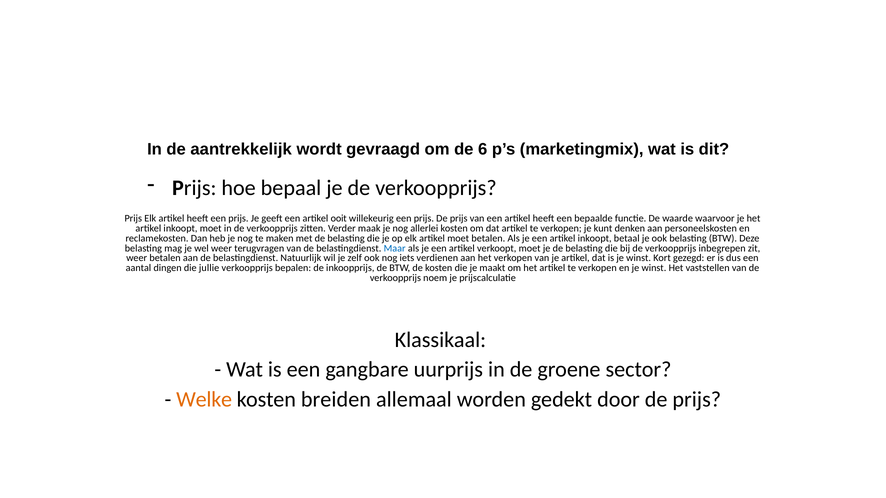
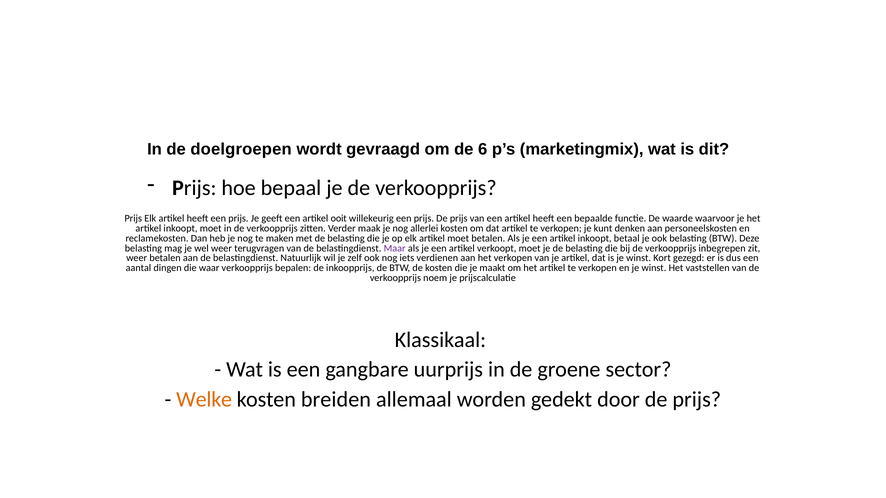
aantrekkelijk: aantrekkelijk -> doelgroepen (241, 149)
Maar colour: blue -> purple (395, 248)
jullie: jullie -> waar (209, 268)
